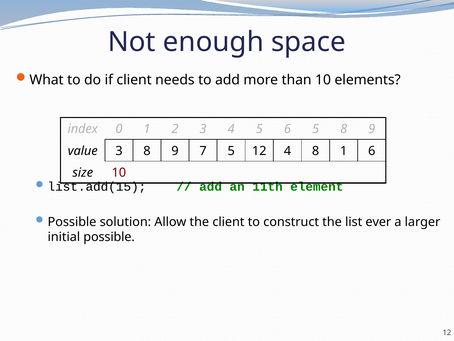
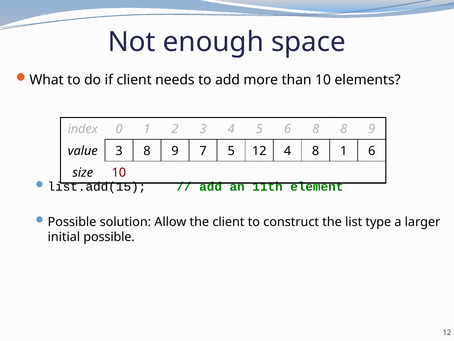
6 5: 5 -> 8 (316, 129)
ever: ever -> type (378, 222)
